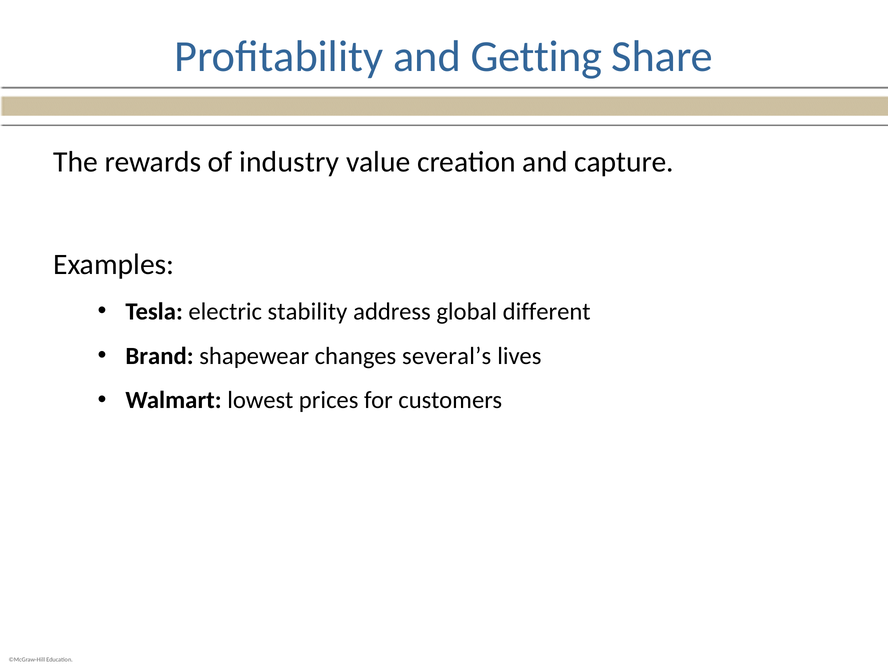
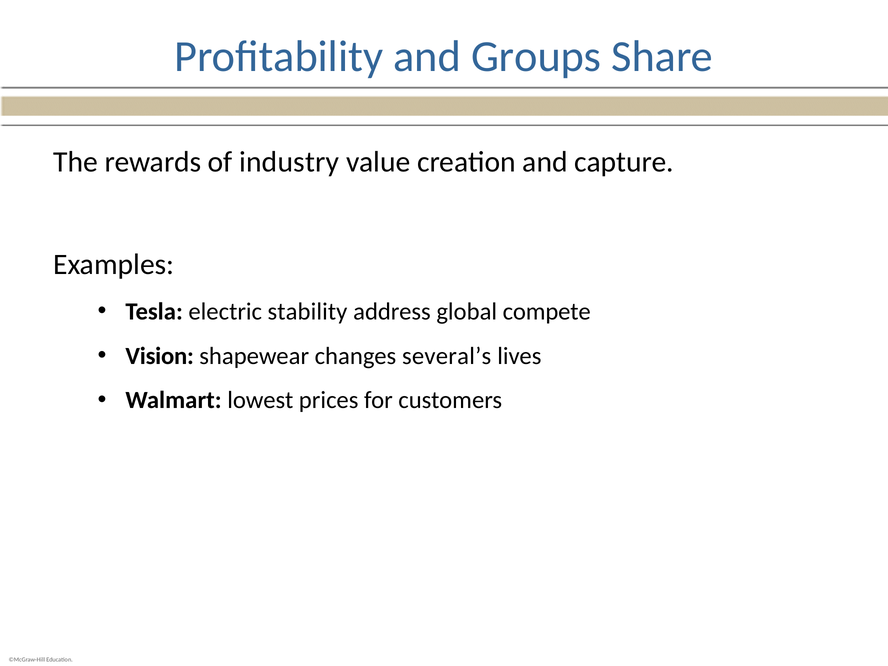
Getting: Getting -> Groups (536, 56)
different: different -> compete (547, 312)
Brand: Brand -> Vision (160, 356)
